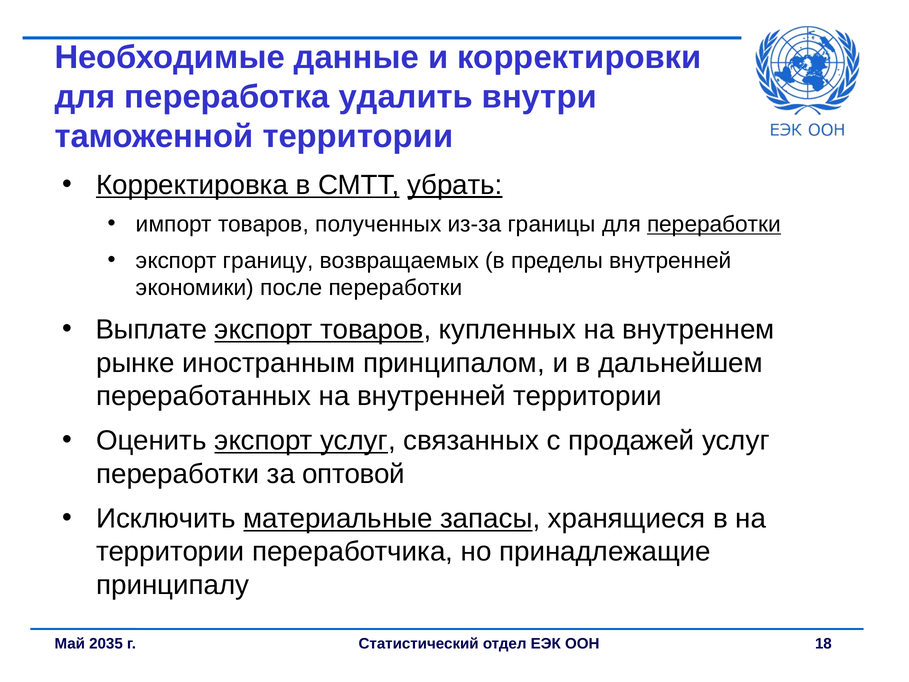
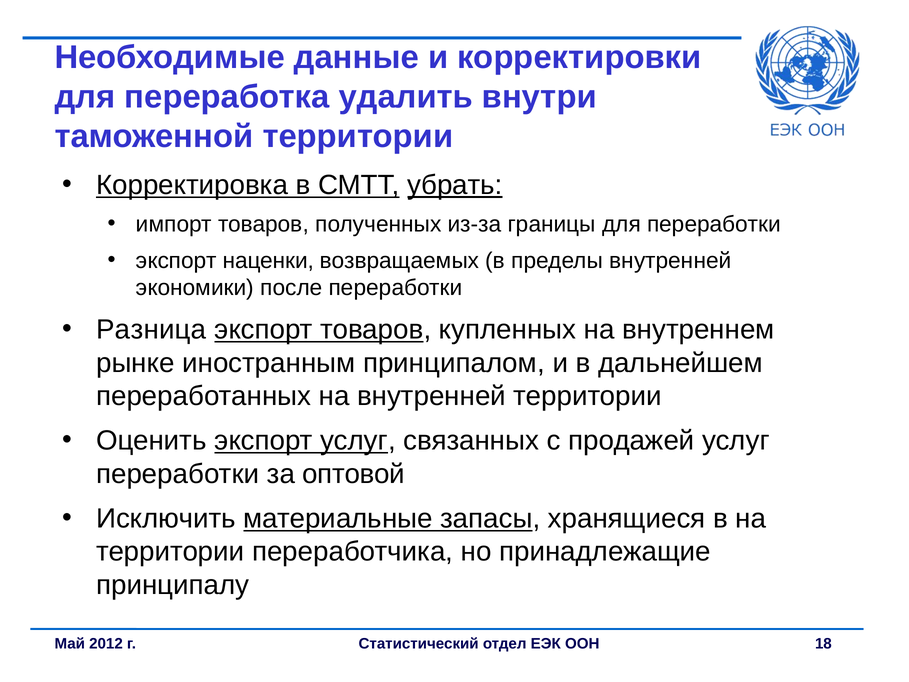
переработки underline: present -> none (714, 224)
границу: границу -> наценки (268, 260)
Выплате: Выплате -> Разница (151, 329)
2035: 2035 -> 2012 (106, 643)
